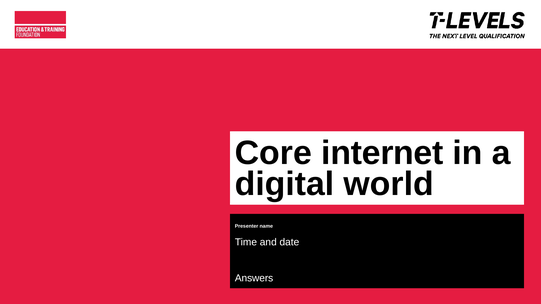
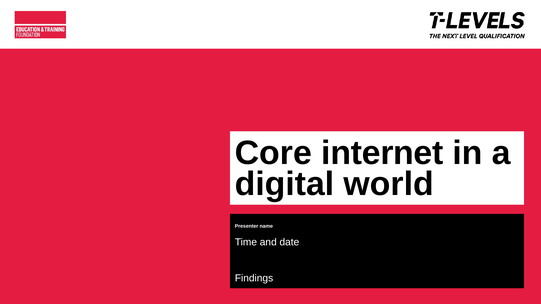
Answers: Answers -> Findings (254, 278)
